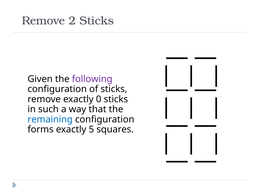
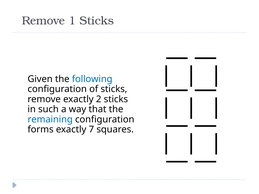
2: 2 -> 1 (72, 21)
following colour: purple -> blue (92, 79)
0: 0 -> 2 (99, 99)
5: 5 -> 7 (91, 130)
